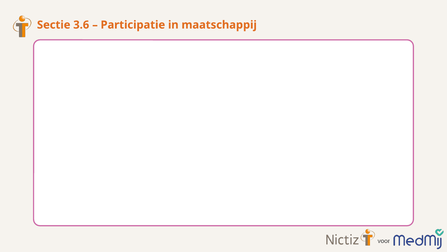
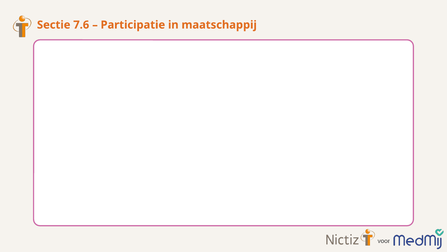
3.6: 3.6 -> 7.6 (81, 25)
